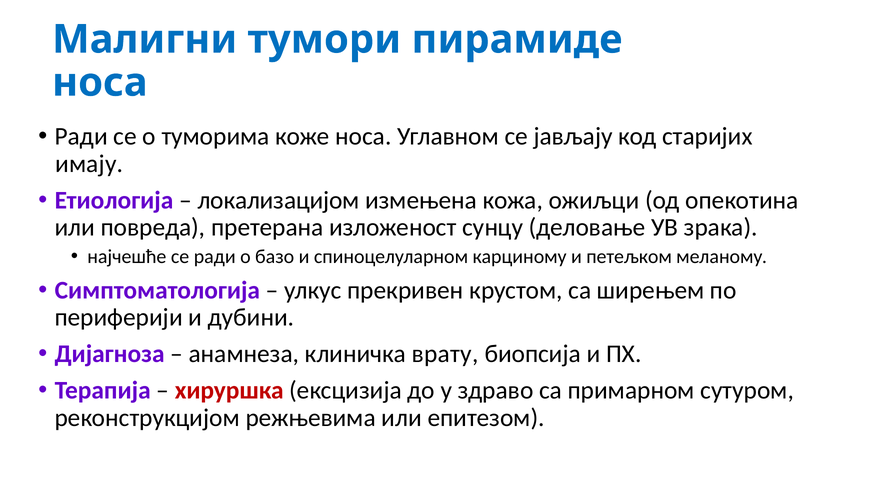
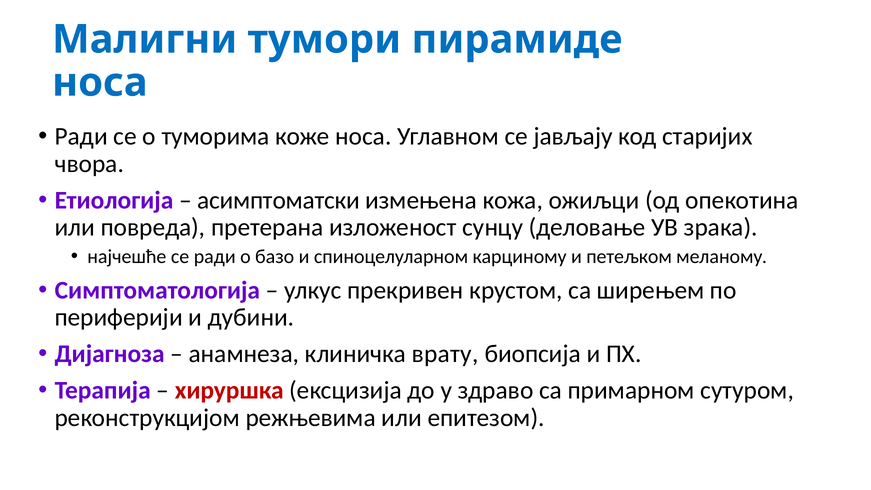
имају: имају -> чвора (89, 164)
локализацијом: локализацијом -> асимптоматски (279, 200)
